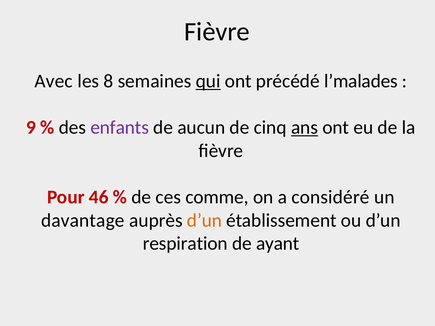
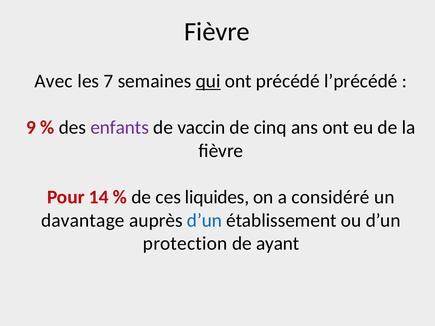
8: 8 -> 7 (108, 81)
l’malades: l’malades -> l’précédé (361, 81)
aucun: aucun -> vaccin (201, 128)
ans underline: present -> none (305, 128)
46: 46 -> 14 (99, 197)
comme: comme -> liquides (217, 197)
d’un colour: orange -> blue (204, 220)
respiration: respiration -> protection (185, 244)
